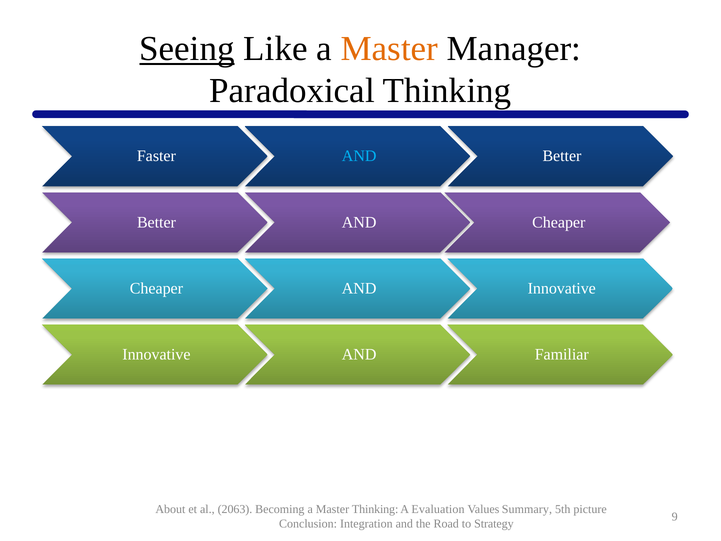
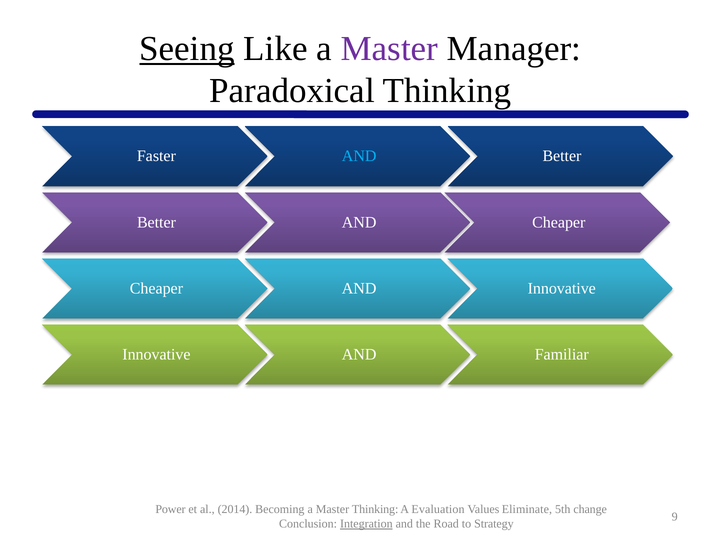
Master colour: orange -> purple (389, 49)
About: About -> Power (170, 509)
2063: 2063 -> 2014 (235, 509)
Summary: Summary -> Eliminate (527, 509)
picture: picture -> change (590, 509)
Integration underline: none -> present (366, 524)
